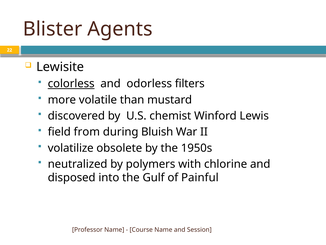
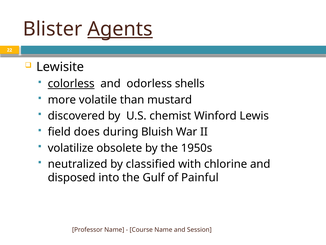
Agents underline: none -> present (120, 29)
filters: filters -> shells (190, 84)
from: from -> does (87, 132)
polymers: polymers -> classified (151, 164)
